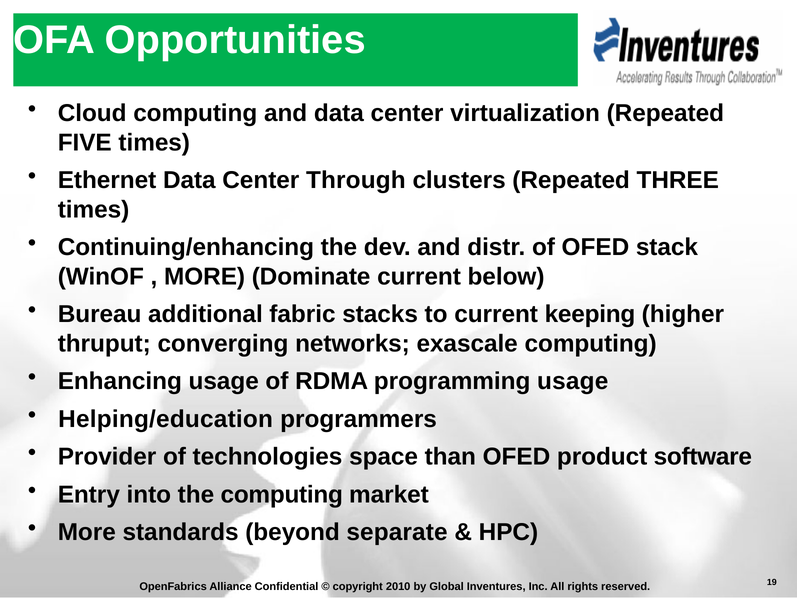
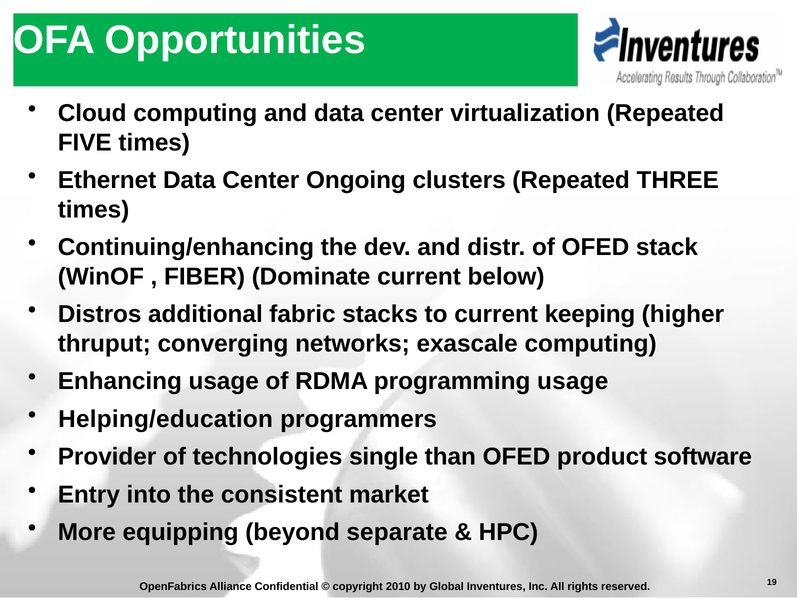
Through: Through -> Ongoing (356, 180)
MORE: MORE -> FIBER (205, 276)
Bureau: Bureau -> Distros (100, 314)
space: space -> single (384, 457)
the computing: computing -> consistent (282, 494)
standards: standards -> equipping (181, 532)
